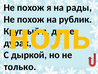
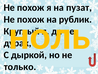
рады: рады -> пузат (79, 8)
